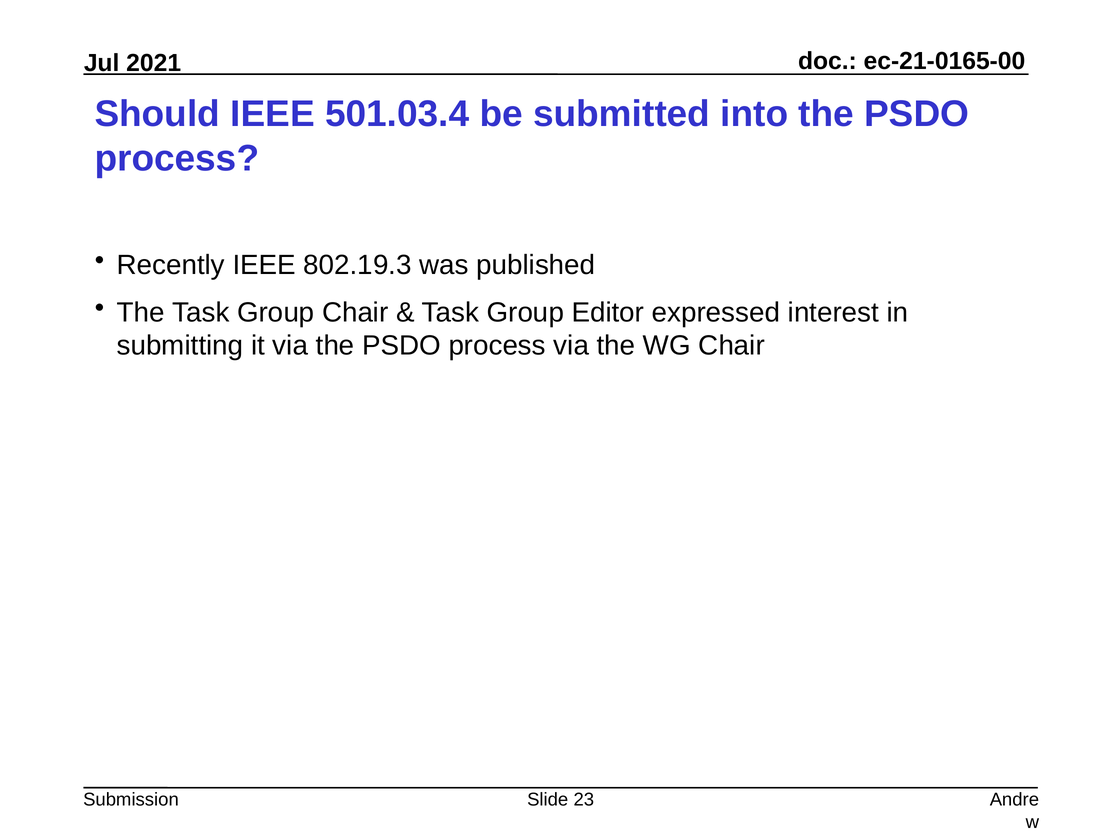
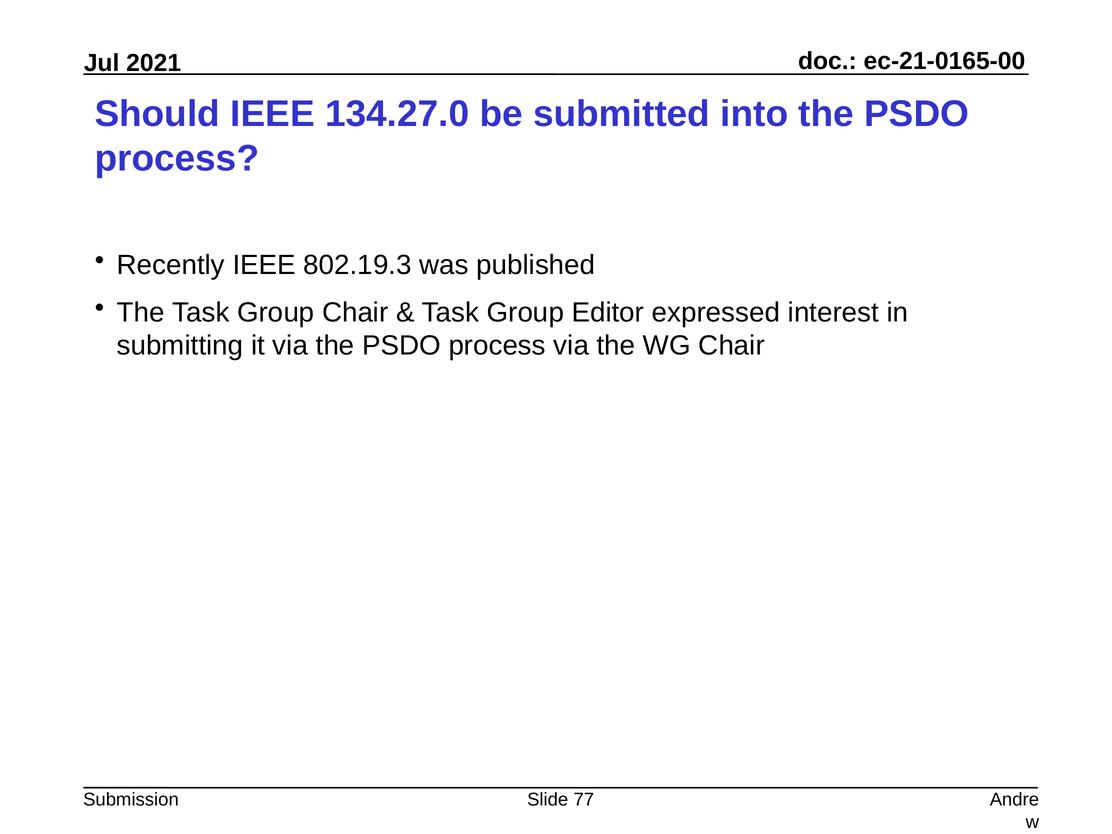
501.03.4: 501.03.4 -> 134.27.0 (397, 114)
23: 23 -> 77 (584, 800)
